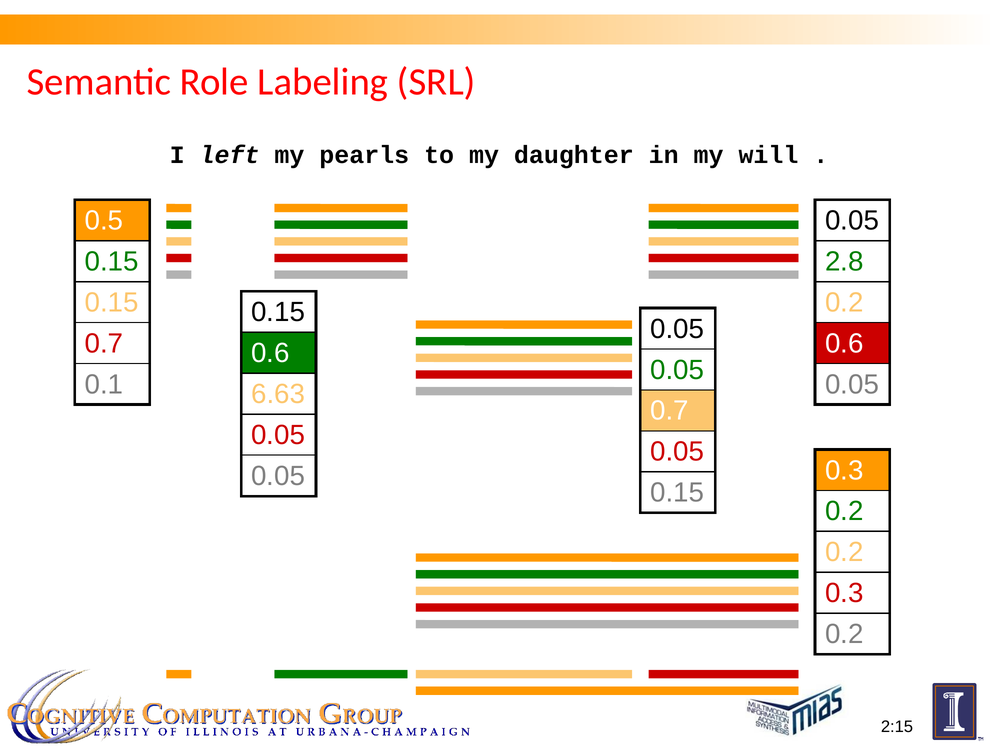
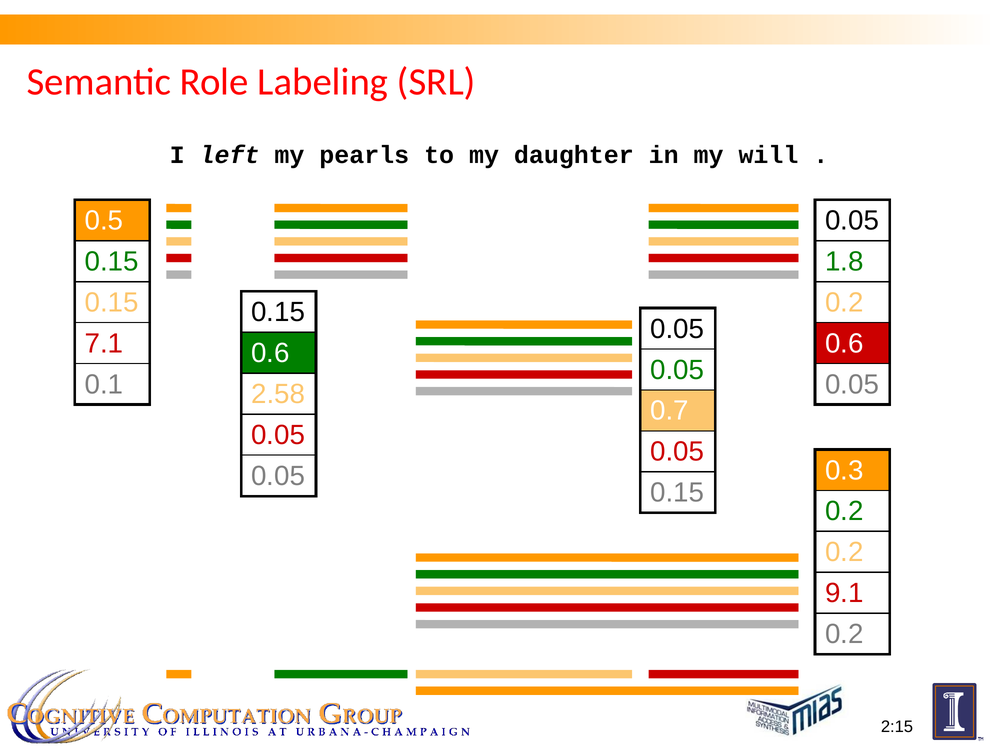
2.8: 2.8 -> 1.8 (844, 261)
0.7: 0.7 -> 7.1 (104, 343)
6.63: 6.63 -> 2.58 (278, 394)
0.3: 0.3 -> 9.1 (844, 593)
